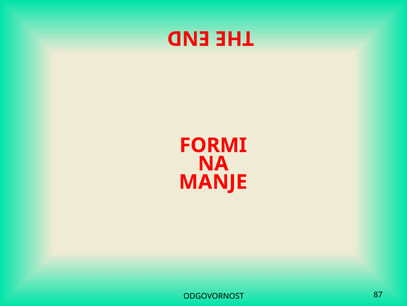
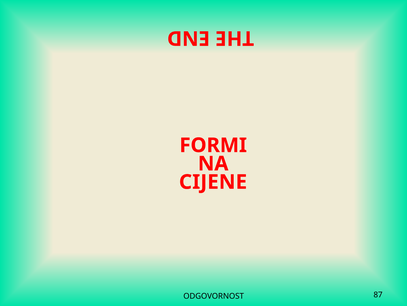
MANJE: MANJE -> CIJENE (213, 182)
